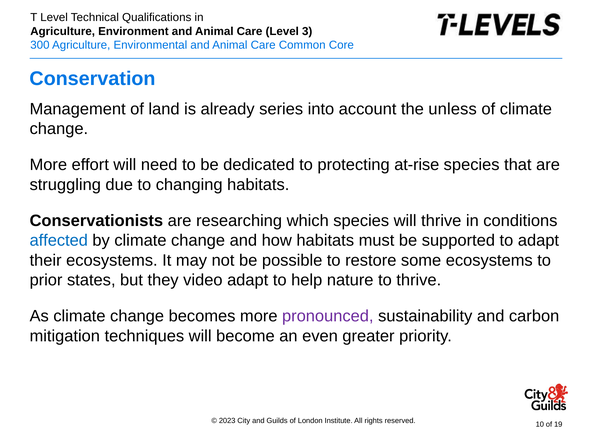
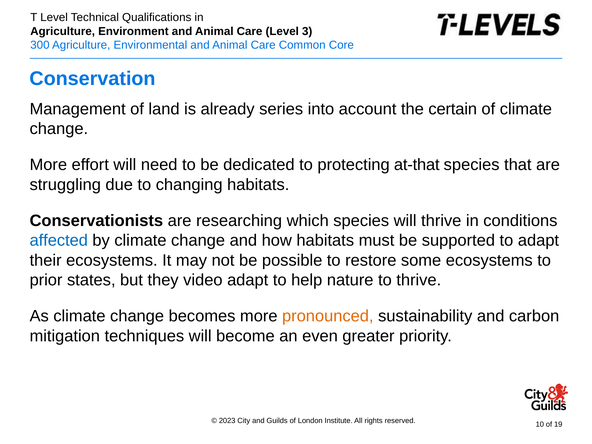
unless: unless -> certain (453, 109)
at-rise: at-rise -> at-that (417, 165)
pronounced colour: purple -> orange (328, 316)
